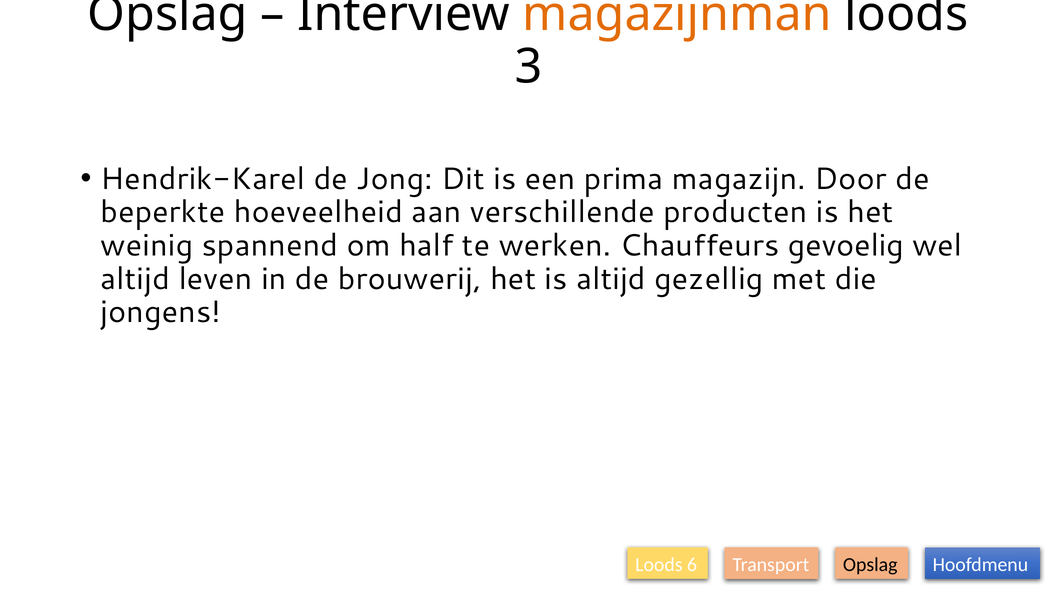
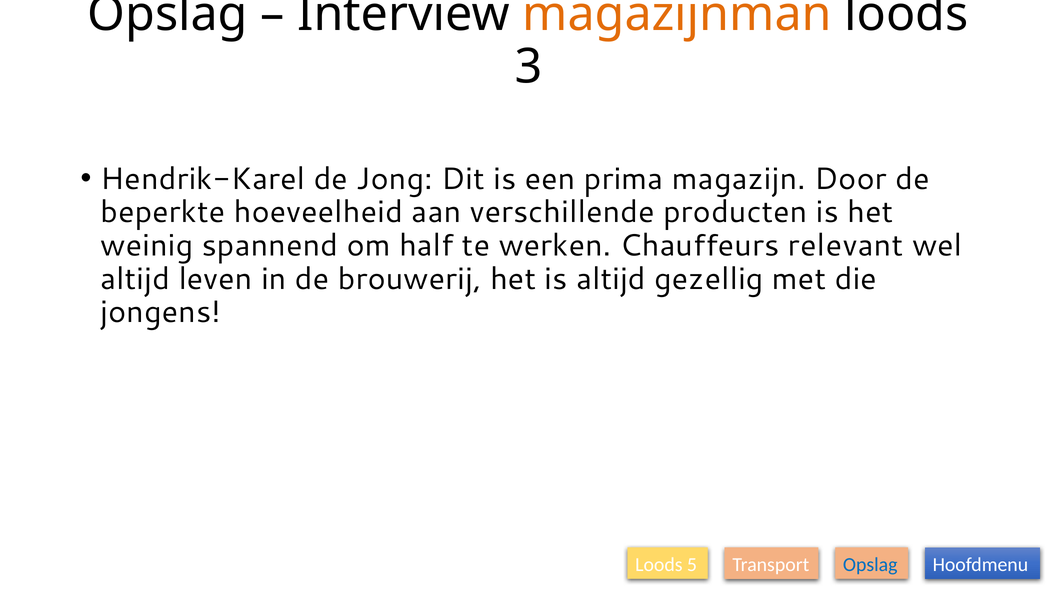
gevoelig: gevoelig -> relevant (846, 245)
6: 6 -> 5 (692, 564)
Opslag colour: black -> blue (870, 564)
